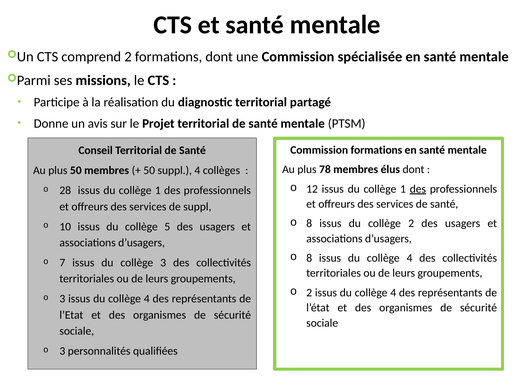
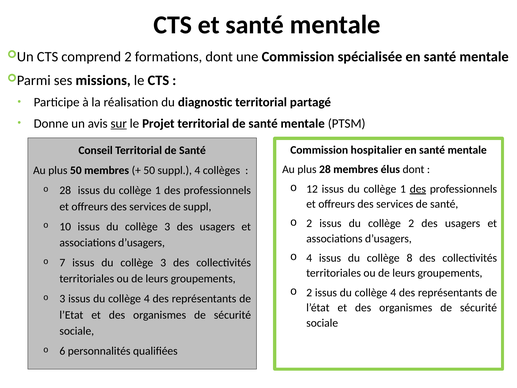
sur underline: none -> present (119, 123)
Commission formations: formations -> hospitalier (376, 150)
plus 78: 78 -> 28 (325, 169)
8: 8 -> 2 (309, 223)
5: 5 -> 3 (167, 226)
8: 8 -> 4 (309, 258)
4: 4 -> 8 (409, 258)
3: 3 -> 6 (62, 351)
